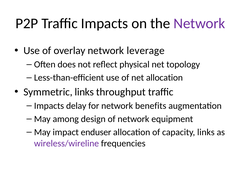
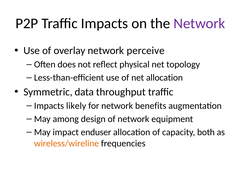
leverage: leverage -> perceive (146, 51)
Symmetric links: links -> data (84, 92)
delay: delay -> likely (76, 106)
capacity links: links -> both (206, 132)
wireless/wireline colour: purple -> orange (66, 143)
